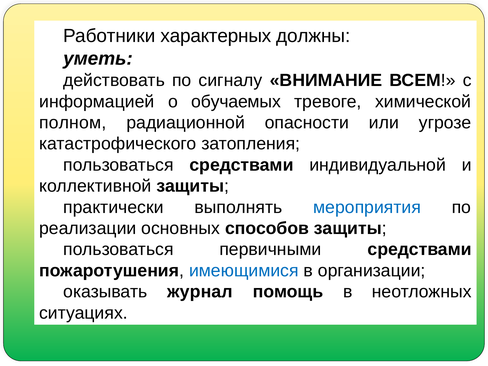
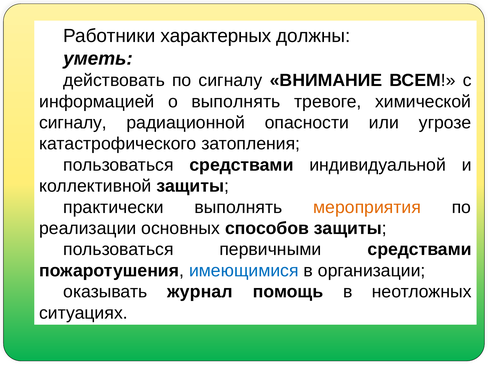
о обучаемых: обучаемых -> выполнять (236, 102)
полном: полном -> сигналу (73, 123)
мероприятия colour: blue -> orange (367, 207)
